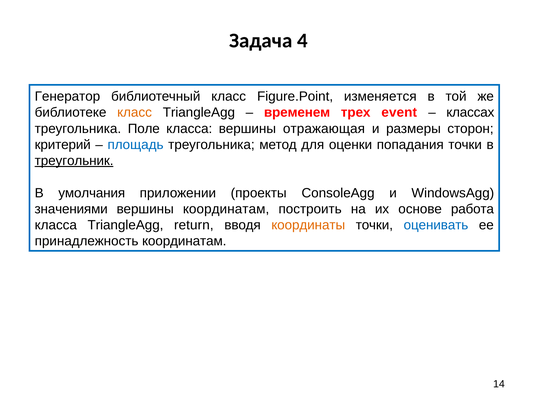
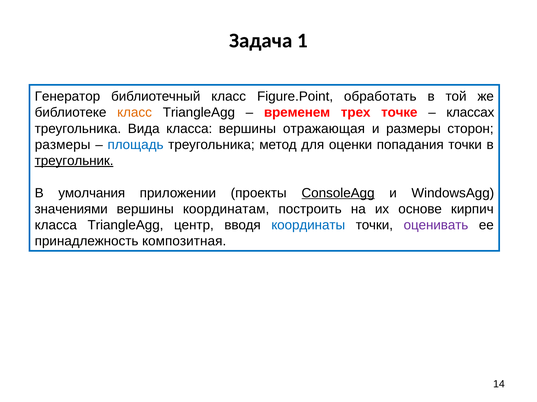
4: 4 -> 1 (302, 41)
изменяется: изменяется -> обработать (380, 97)
event: event -> точке (399, 113)
Поле: Поле -> Вида (144, 129)
критерий: критерий -> размеры (63, 145)
ConsoleAgg underline: none -> present (338, 193)
работа: работа -> кирпич (472, 209)
return: return -> центр (194, 226)
координаты colour: orange -> blue (308, 226)
оценивать colour: blue -> purple (436, 226)
принадлежность координатам: координатам -> композитная (184, 242)
